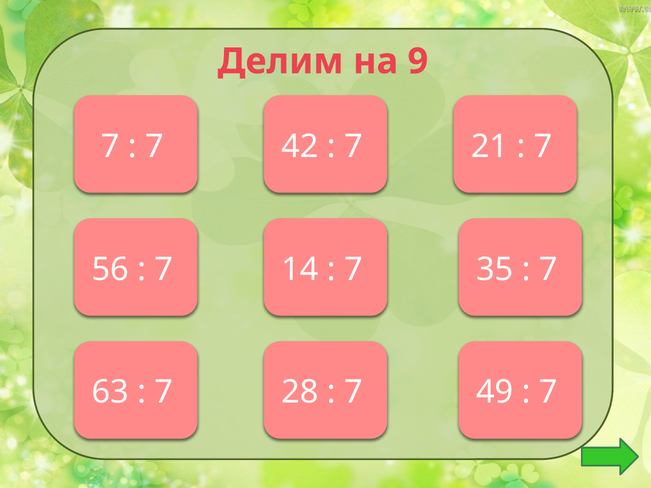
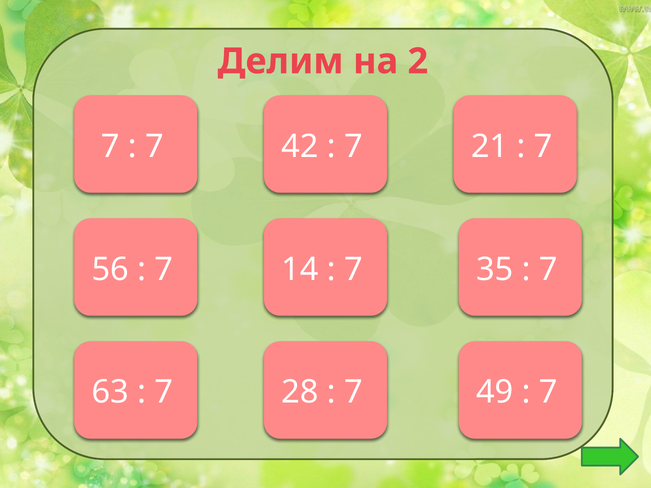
на 9: 9 -> 2 (418, 61)
